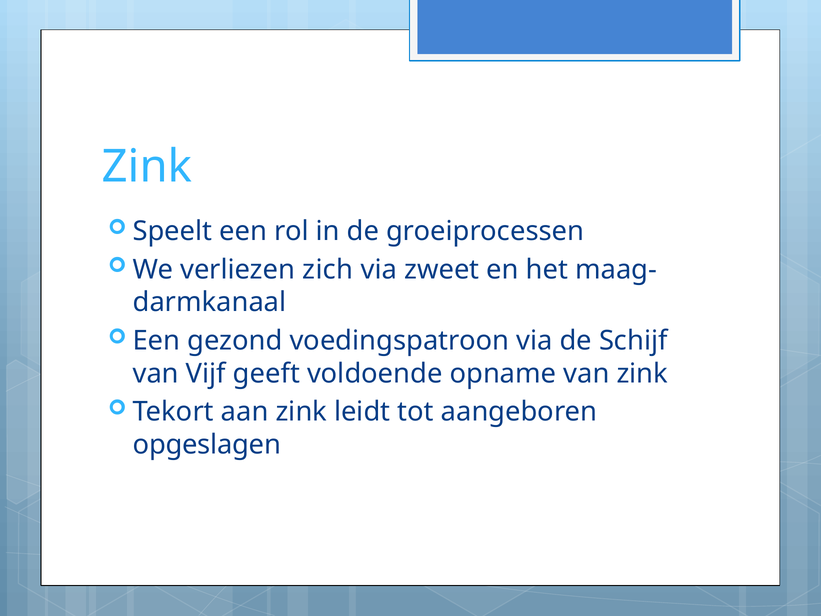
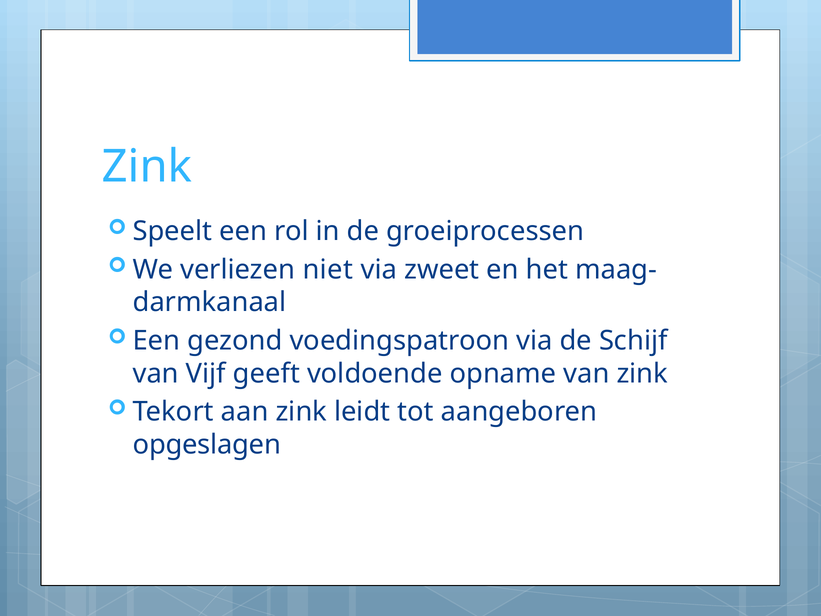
zich: zich -> niet (328, 269)
